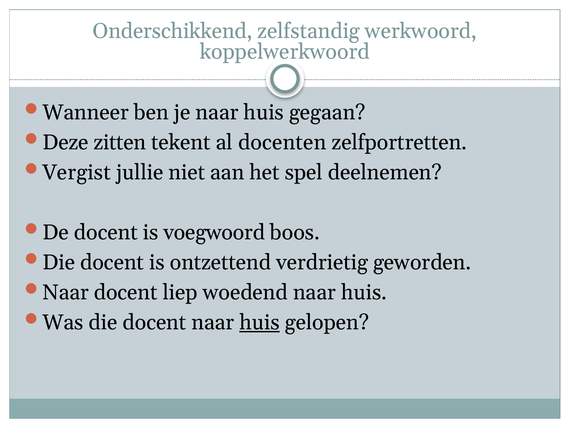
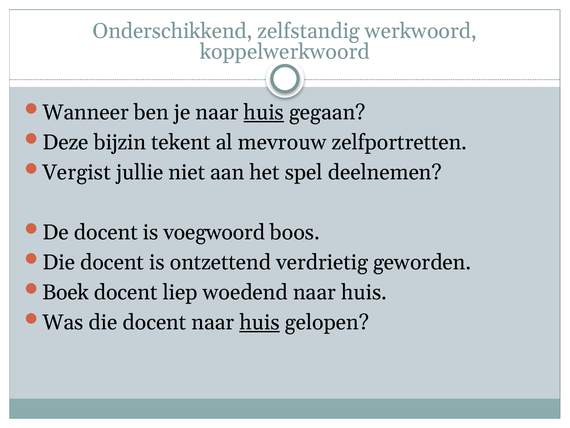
huis underline: none -> present (264, 112)
zitten: zitten -> bijzin (120, 142)
docenten: docenten -> mevrouw (282, 142)
Naar: Naar -> Boek (66, 292)
